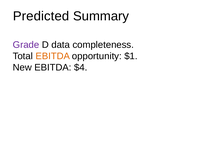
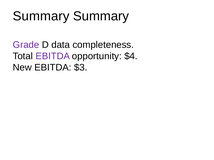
Predicted: Predicted -> Summary (41, 16)
EBITDA colour: orange -> purple (53, 56)
$1: $1 -> $4 (131, 56)
$4: $4 -> $3 (81, 68)
